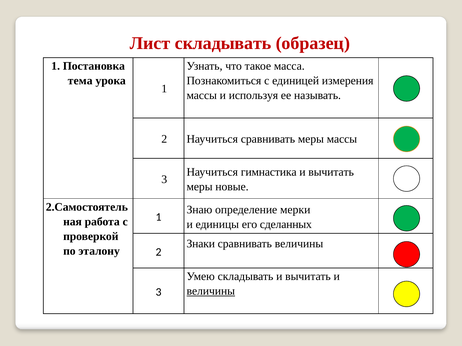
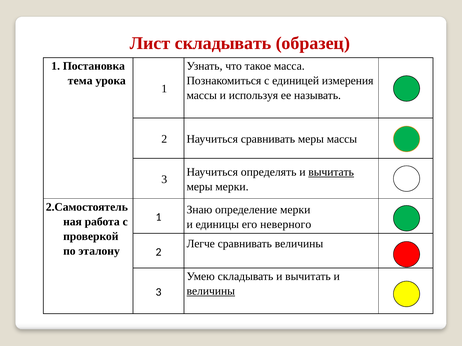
гимнастика: гимнастика -> определять (269, 172)
вычитать underline: none -> present (331, 172)
меры новые: новые -> мерки (232, 187)
сделанных: сделанных -> неверного (286, 225)
Знаки: Знаки -> Легче (201, 244)
